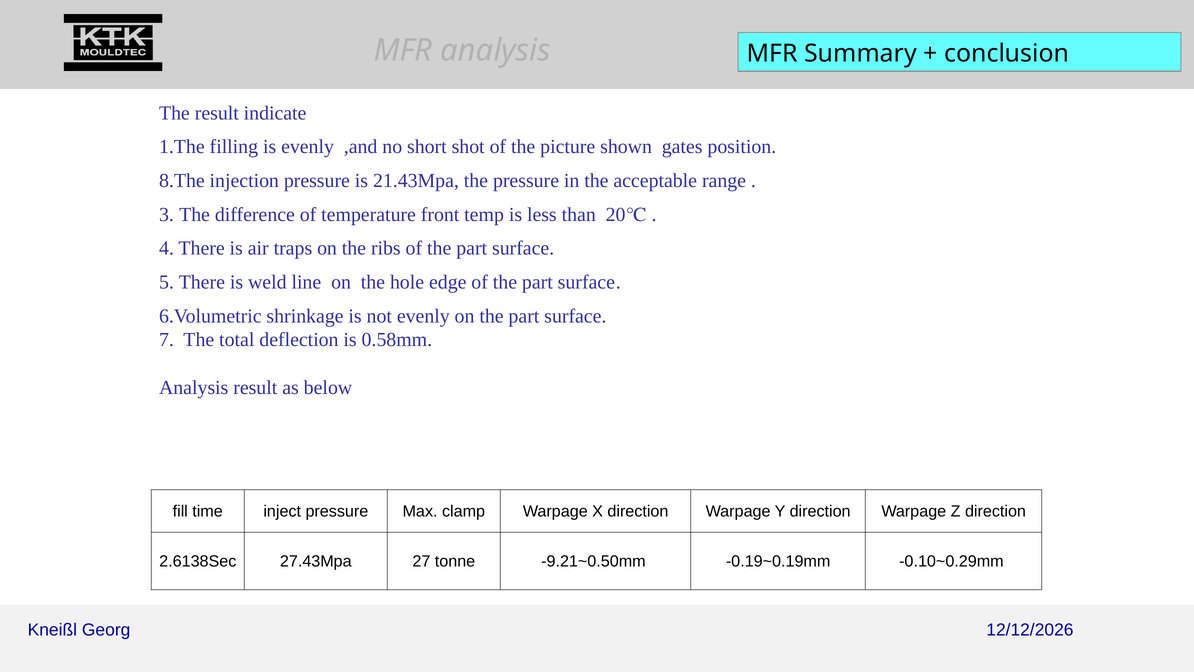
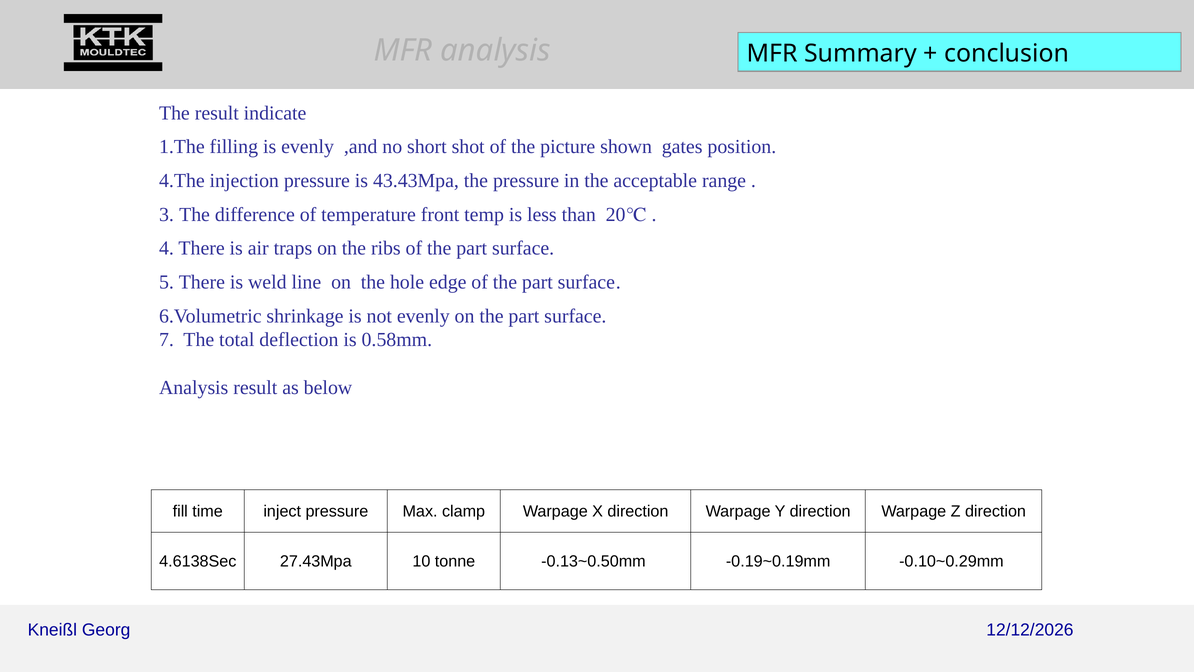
8.The: 8.The -> 4.The (182, 181)
21.43Mpa: 21.43Mpa -> 43.43Mpa (416, 181)
2.6138Sec: 2.6138Sec -> 4.6138Sec (198, 561)
27: 27 -> 10 (421, 561)
-9.21~0.50mm: -9.21~0.50mm -> -0.13~0.50mm (593, 561)
